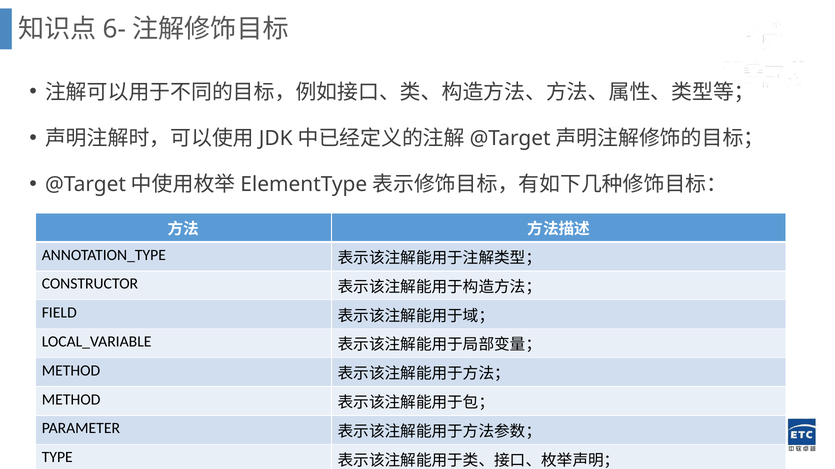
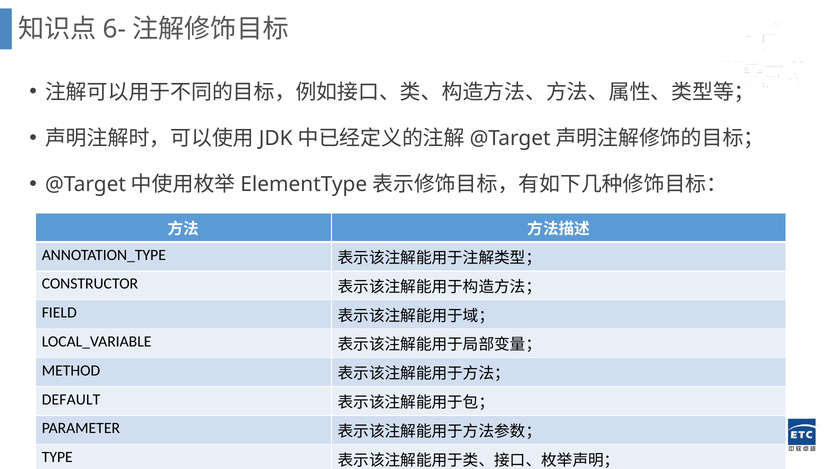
METHOD: METHOD -> DEFAULT (71, 400)
